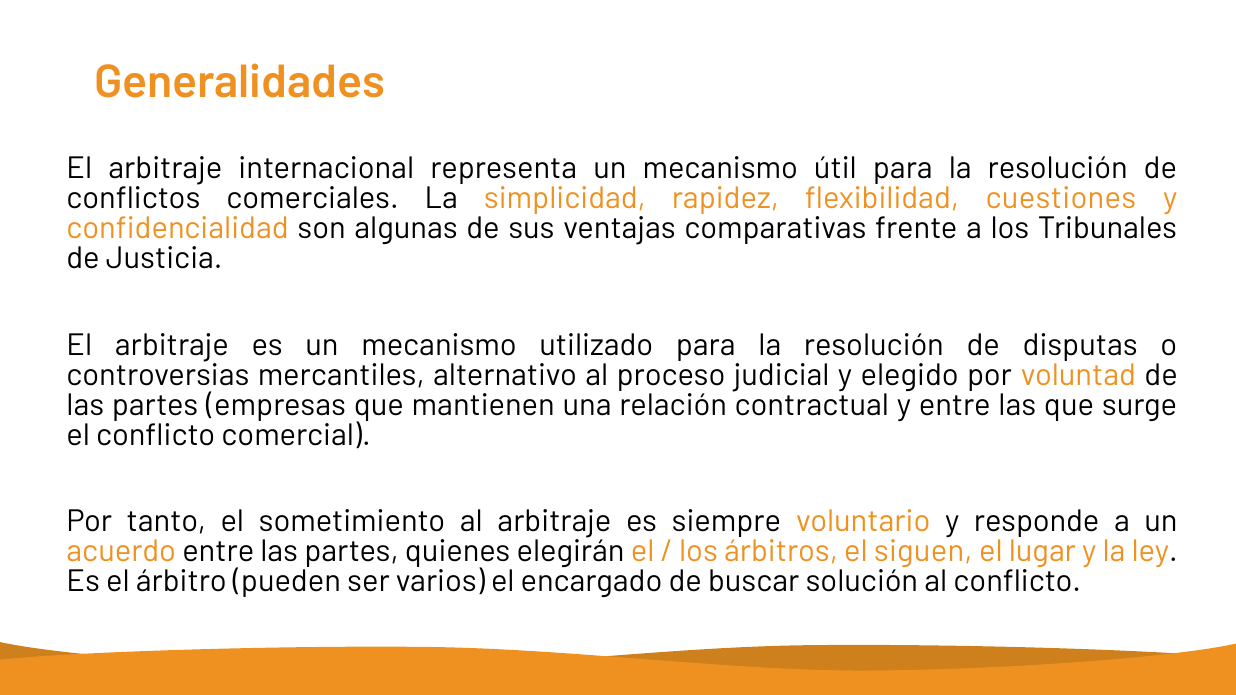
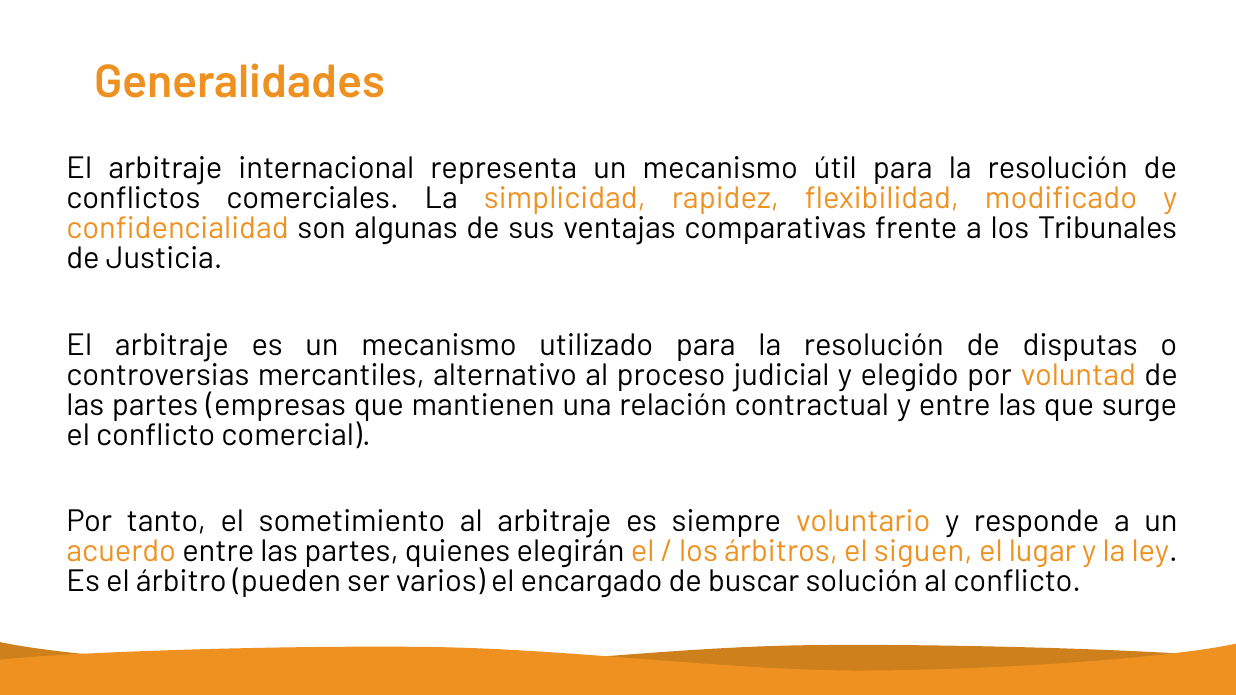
cuestiones: cuestiones -> modificado (1061, 198)
